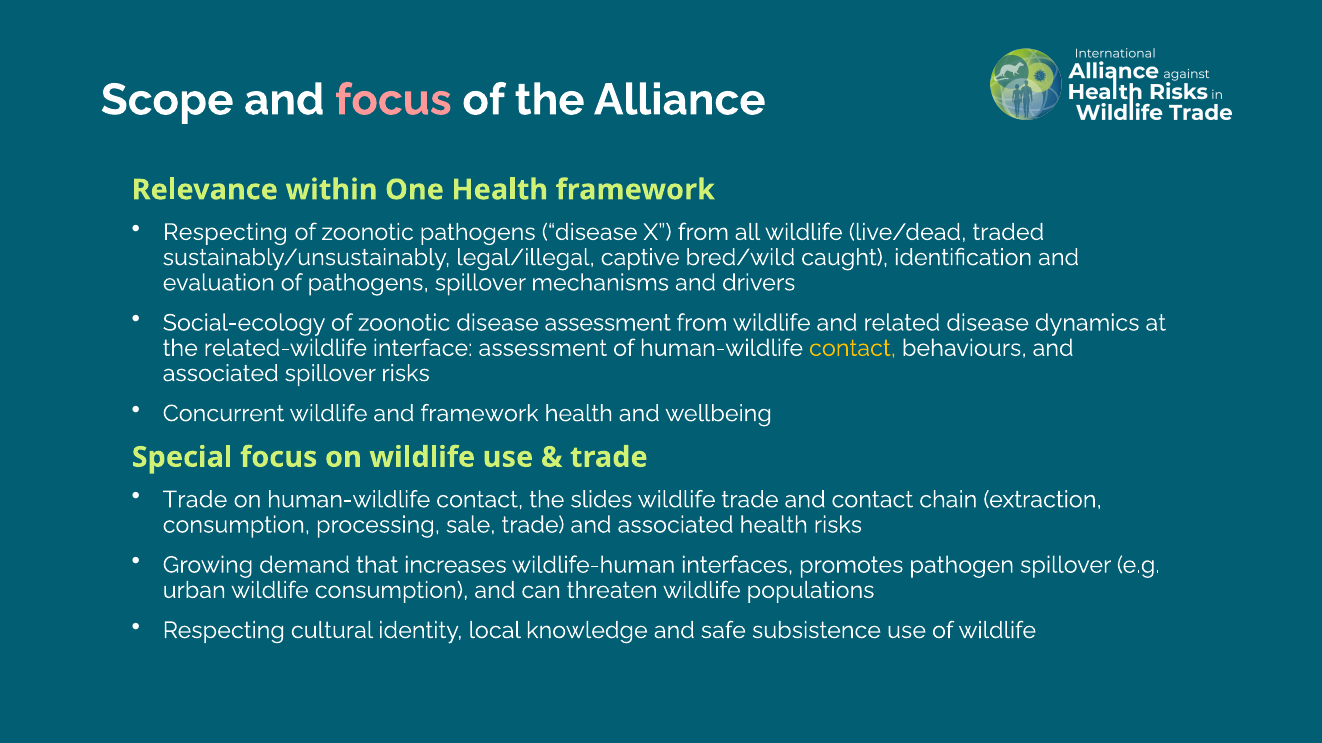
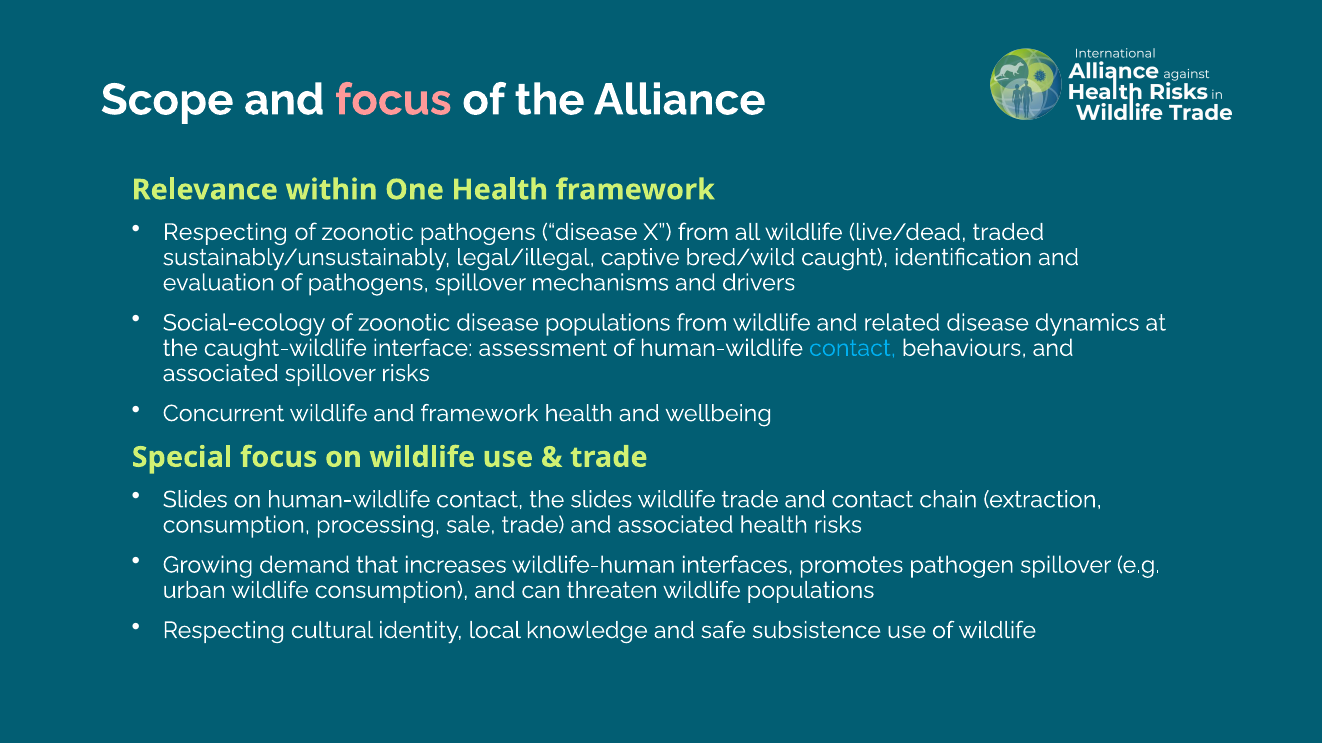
disease assessment: assessment -> populations (608, 323)
related-wildlife: related-wildlife -> caught-wildlife (285, 348)
contact colour: yellow -> light blue (853, 348)
Trade: Trade -> Slides (195, 500)
